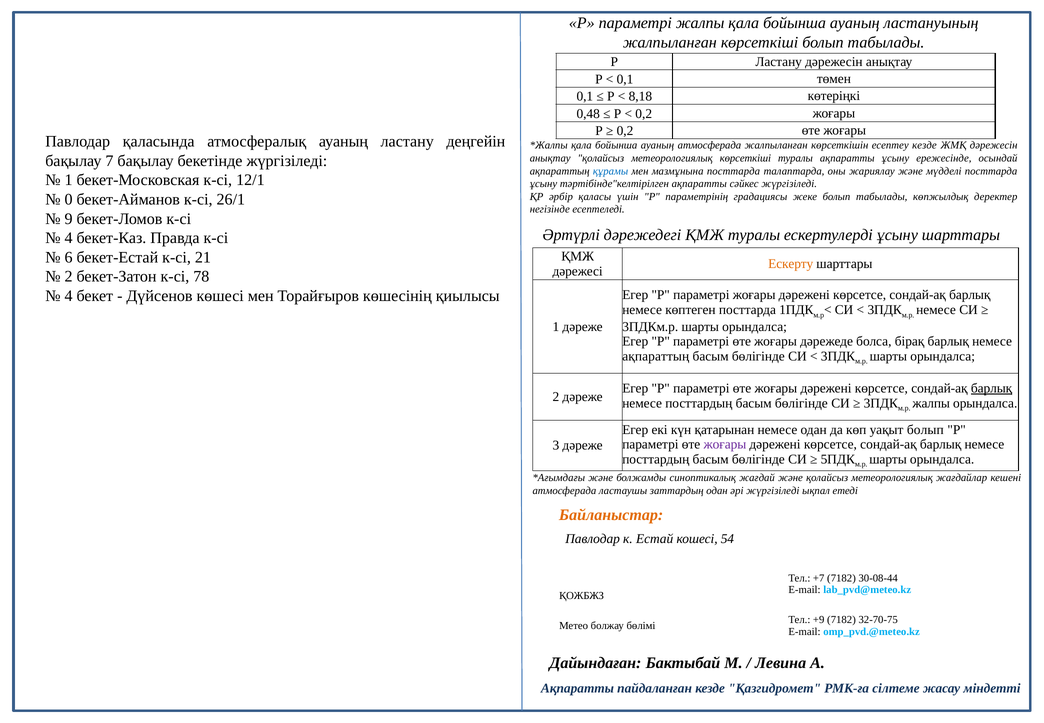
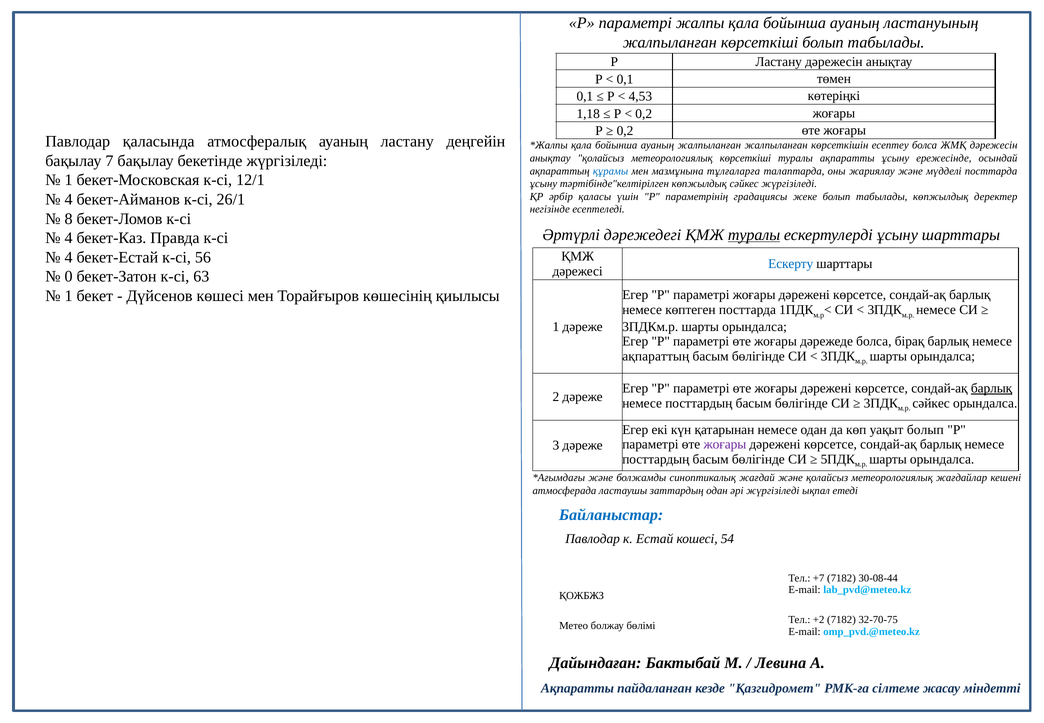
8,18: 8,18 -> 4,53 (640, 96)
0,48: 0,48 -> 1,18 (588, 114)
ауаның атмосферада: атмосферада -> жалпыланған (709, 145)
есептеу кезде: кезде -> болса (925, 145)
мазмұнына посттарда: посттарда -> тұлғаларға (733, 171)
тәртібінде"келтірілген ақпаратты: ақпаратты -> көпжылдық (699, 184)
0: 0 -> 4 (69, 199)
9: 9 -> 8 (69, 219)
туралы underline: none -> present (754, 235)
6: 6 -> 4 (69, 257)
21: 21 -> 56 (203, 257)
Ескерту colour: orange -> blue (791, 264)
2: 2 -> 0 (69, 276)
78: 78 -> 63 (201, 276)
4: 4 -> 1 (69, 296)
жалпы: жалпы -> сәйкес (931, 403)
Байланыстар colour: orange -> blue (611, 515)
+9: +9 -> +2 (819, 620)
